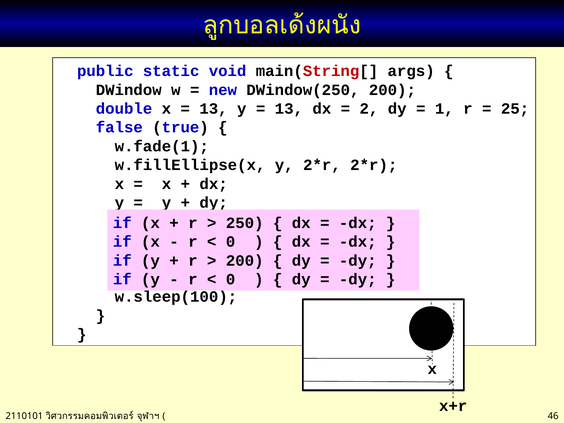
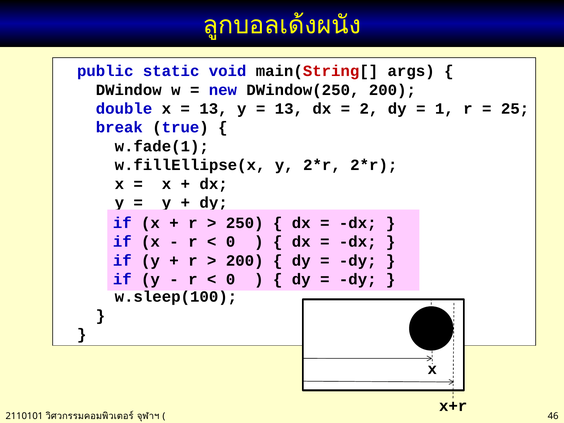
false: false -> break (119, 127)
